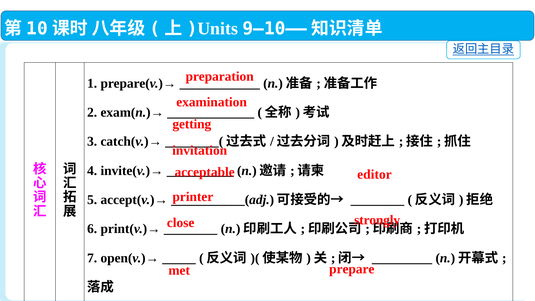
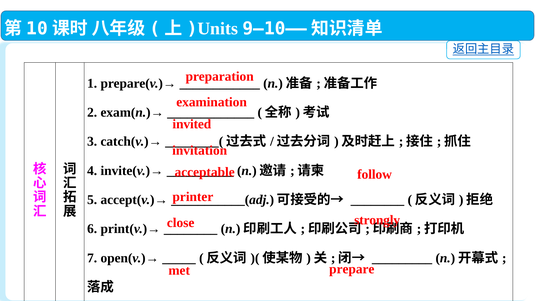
getting: getting -> invited (192, 124)
editor: editor -> follow (375, 174)
